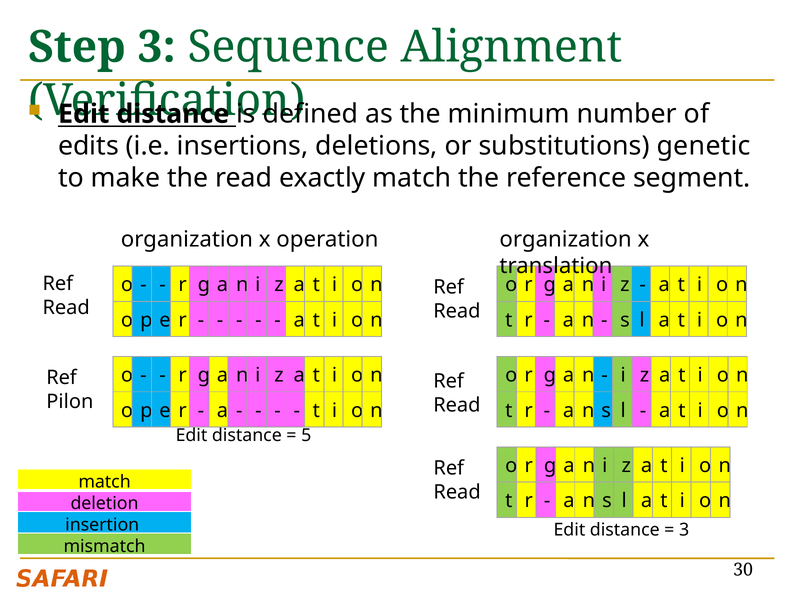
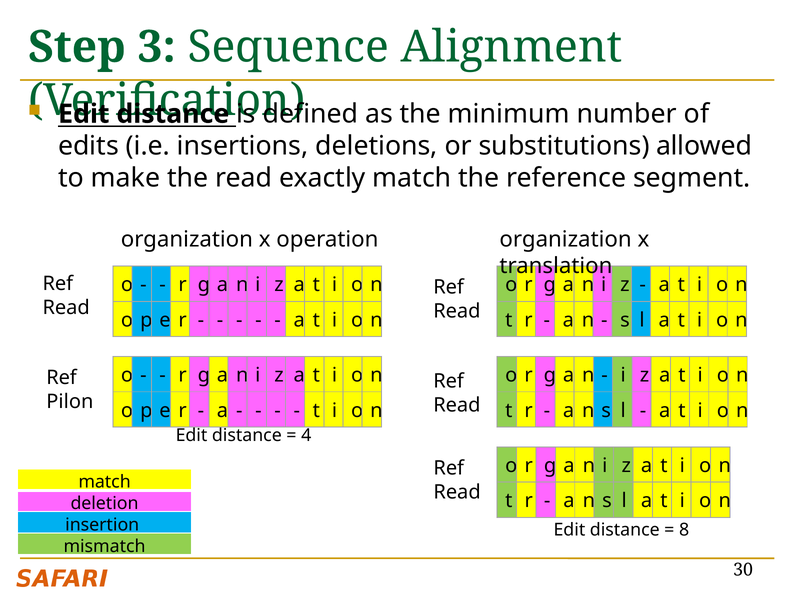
genetic: genetic -> allowed (704, 146)
5: 5 -> 4 (306, 436)
3: 3 -> 8 (684, 531)
